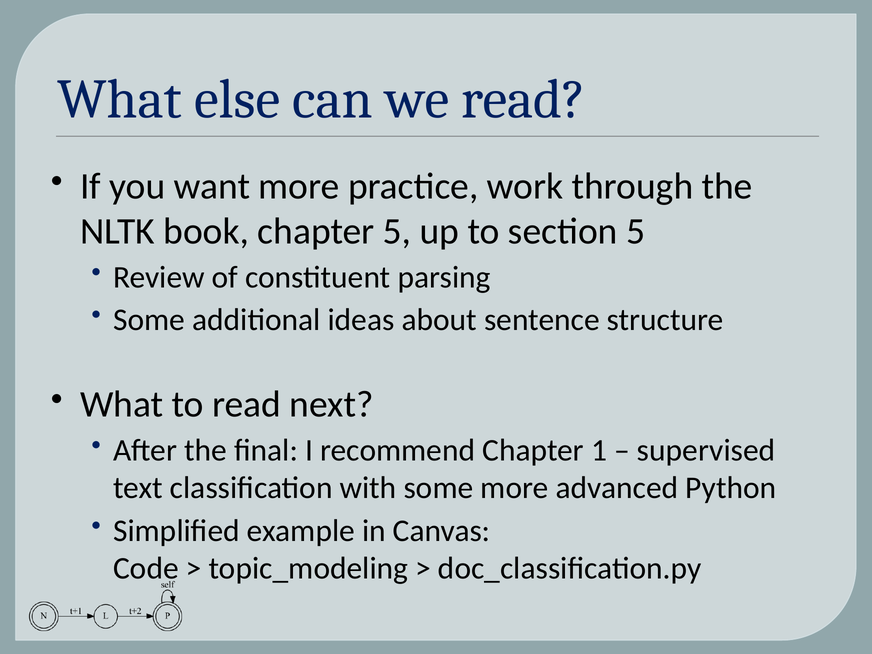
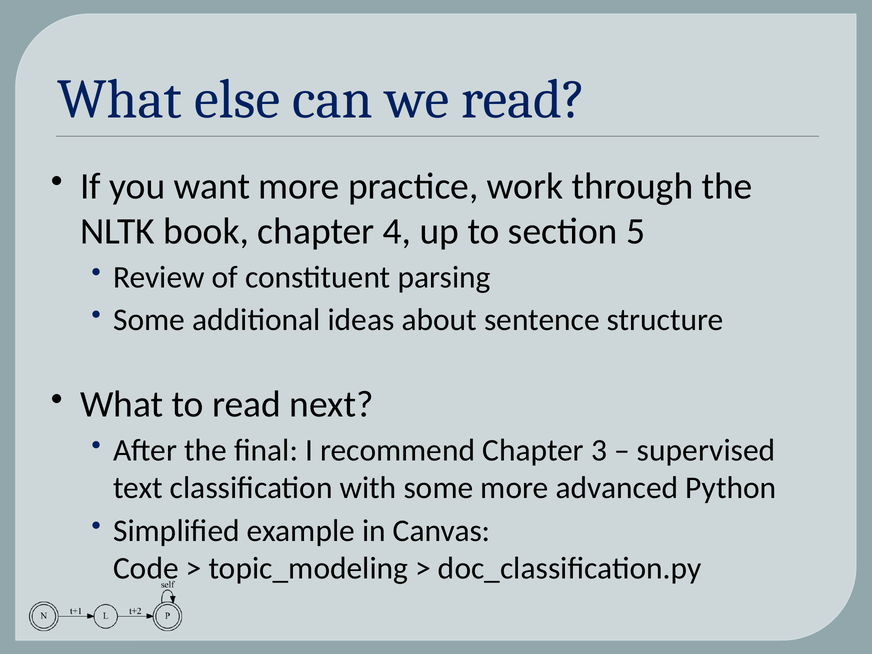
chapter 5: 5 -> 4 (397, 232)
1: 1 -> 3 (599, 450)
